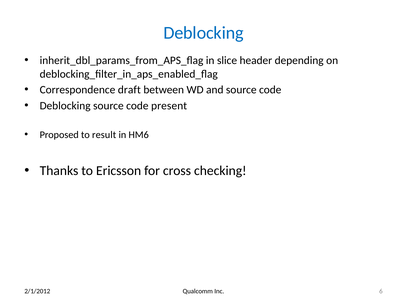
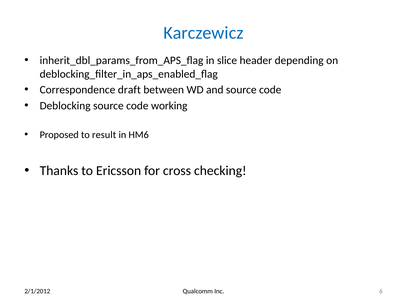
Deblocking: Deblocking -> Karczewicz (203, 33)
present: present -> working (169, 106)
